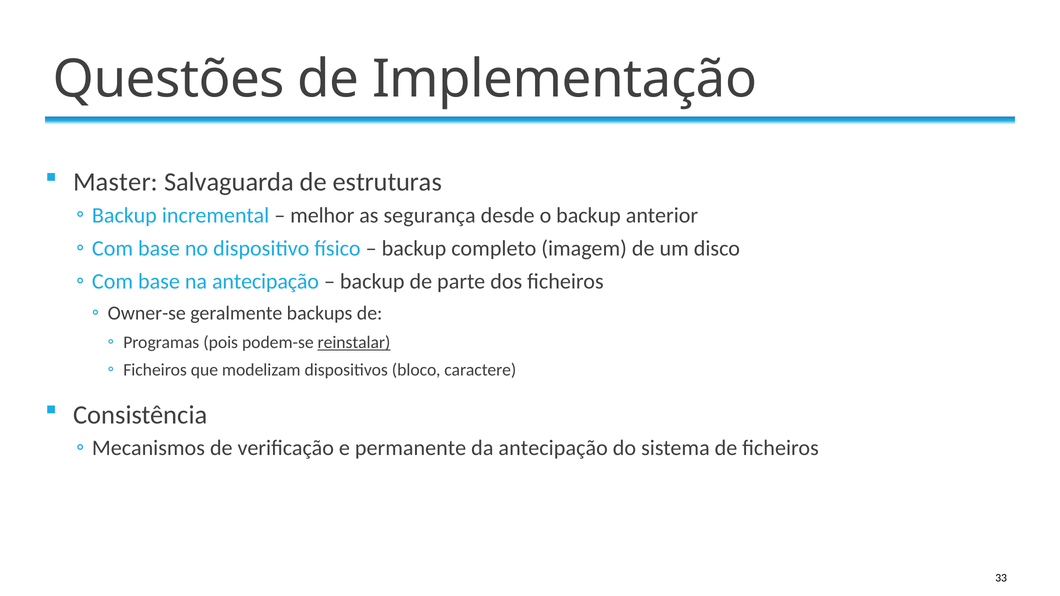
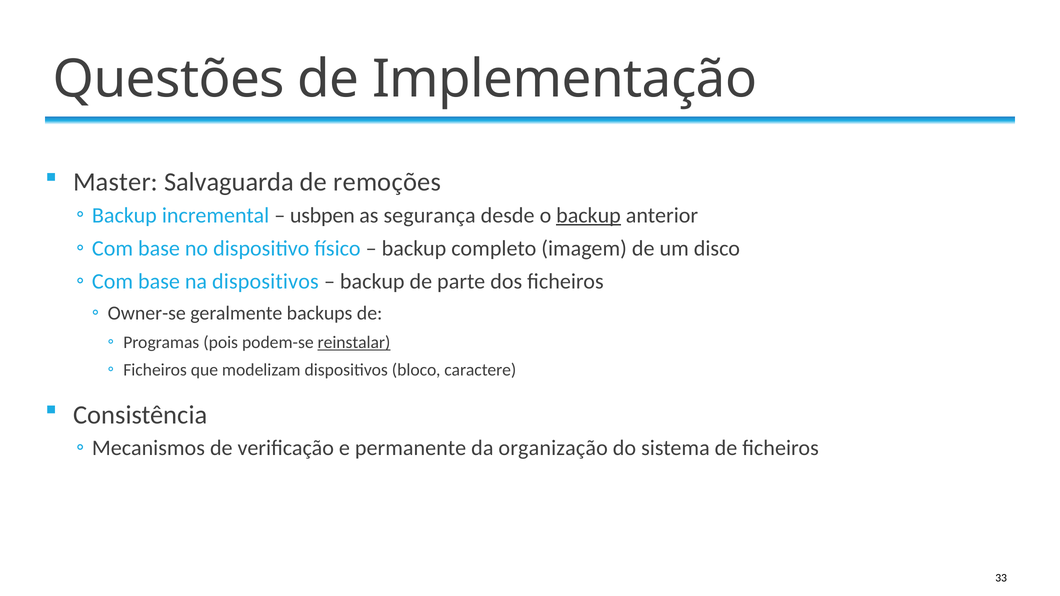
estruturas: estruturas -> remoções (387, 182)
melhor: melhor -> usbpen (322, 215)
backup underline: none -> present (588, 215)
na antecipação: antecipação -> dispositivos (265, 282)
da antecipação: antecipação -> organização (553, 448)
